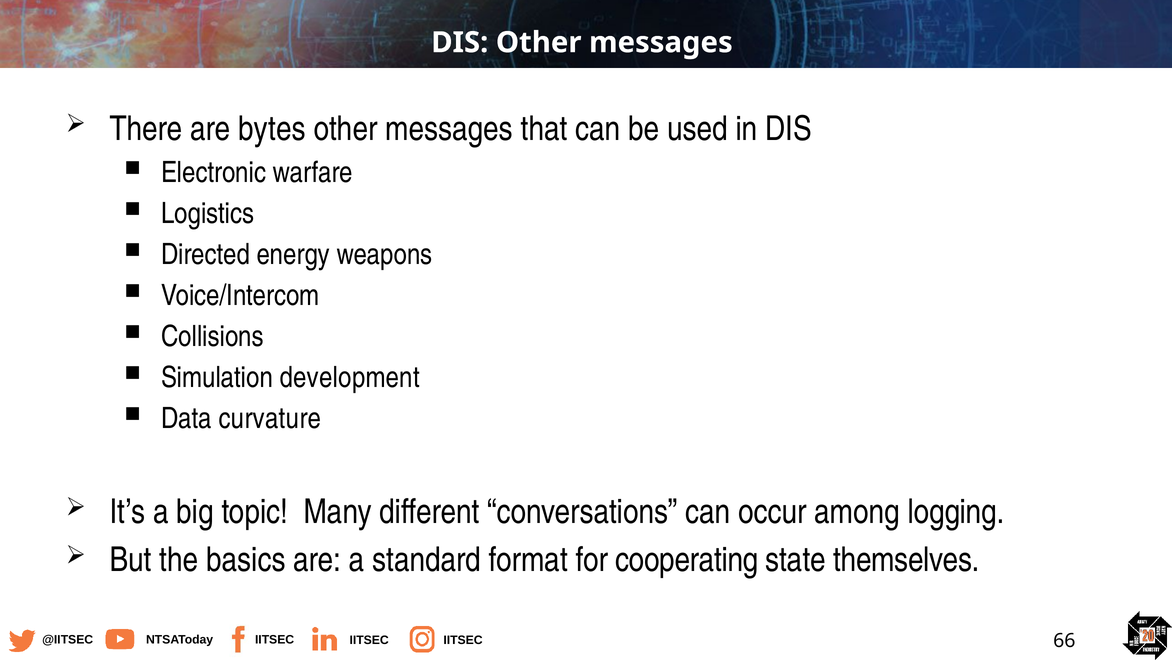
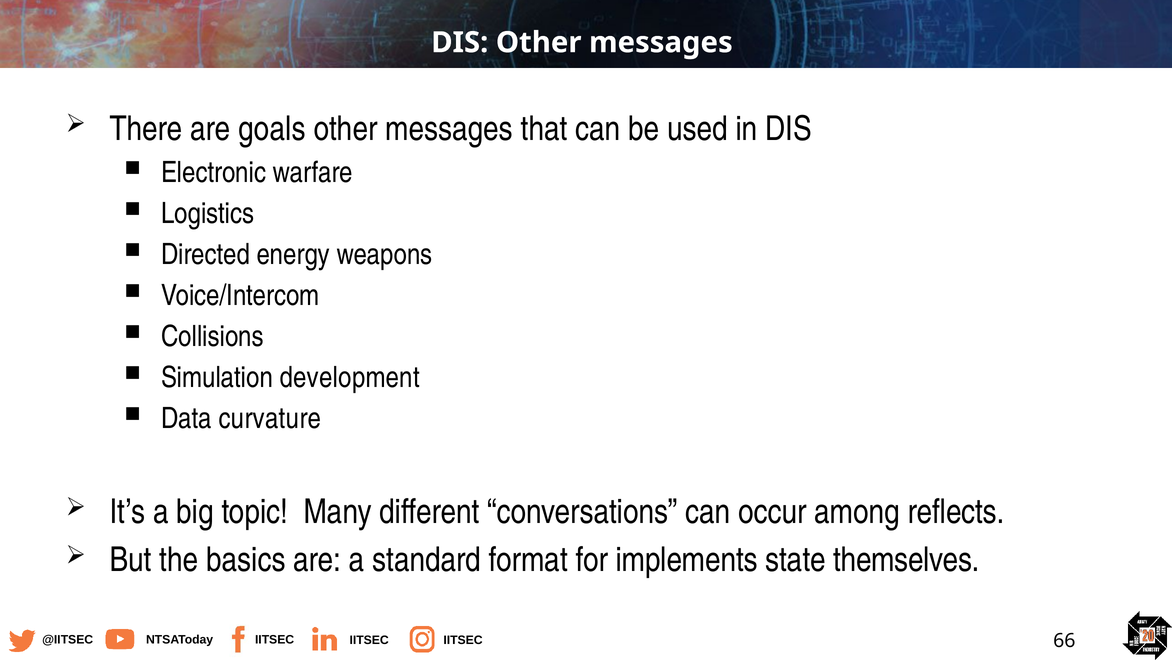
bytes: bytes -> goals (272, 129)
logging: logging -> reflects (956, 511)
cooperating: cooperating -> implements (687, 559)
